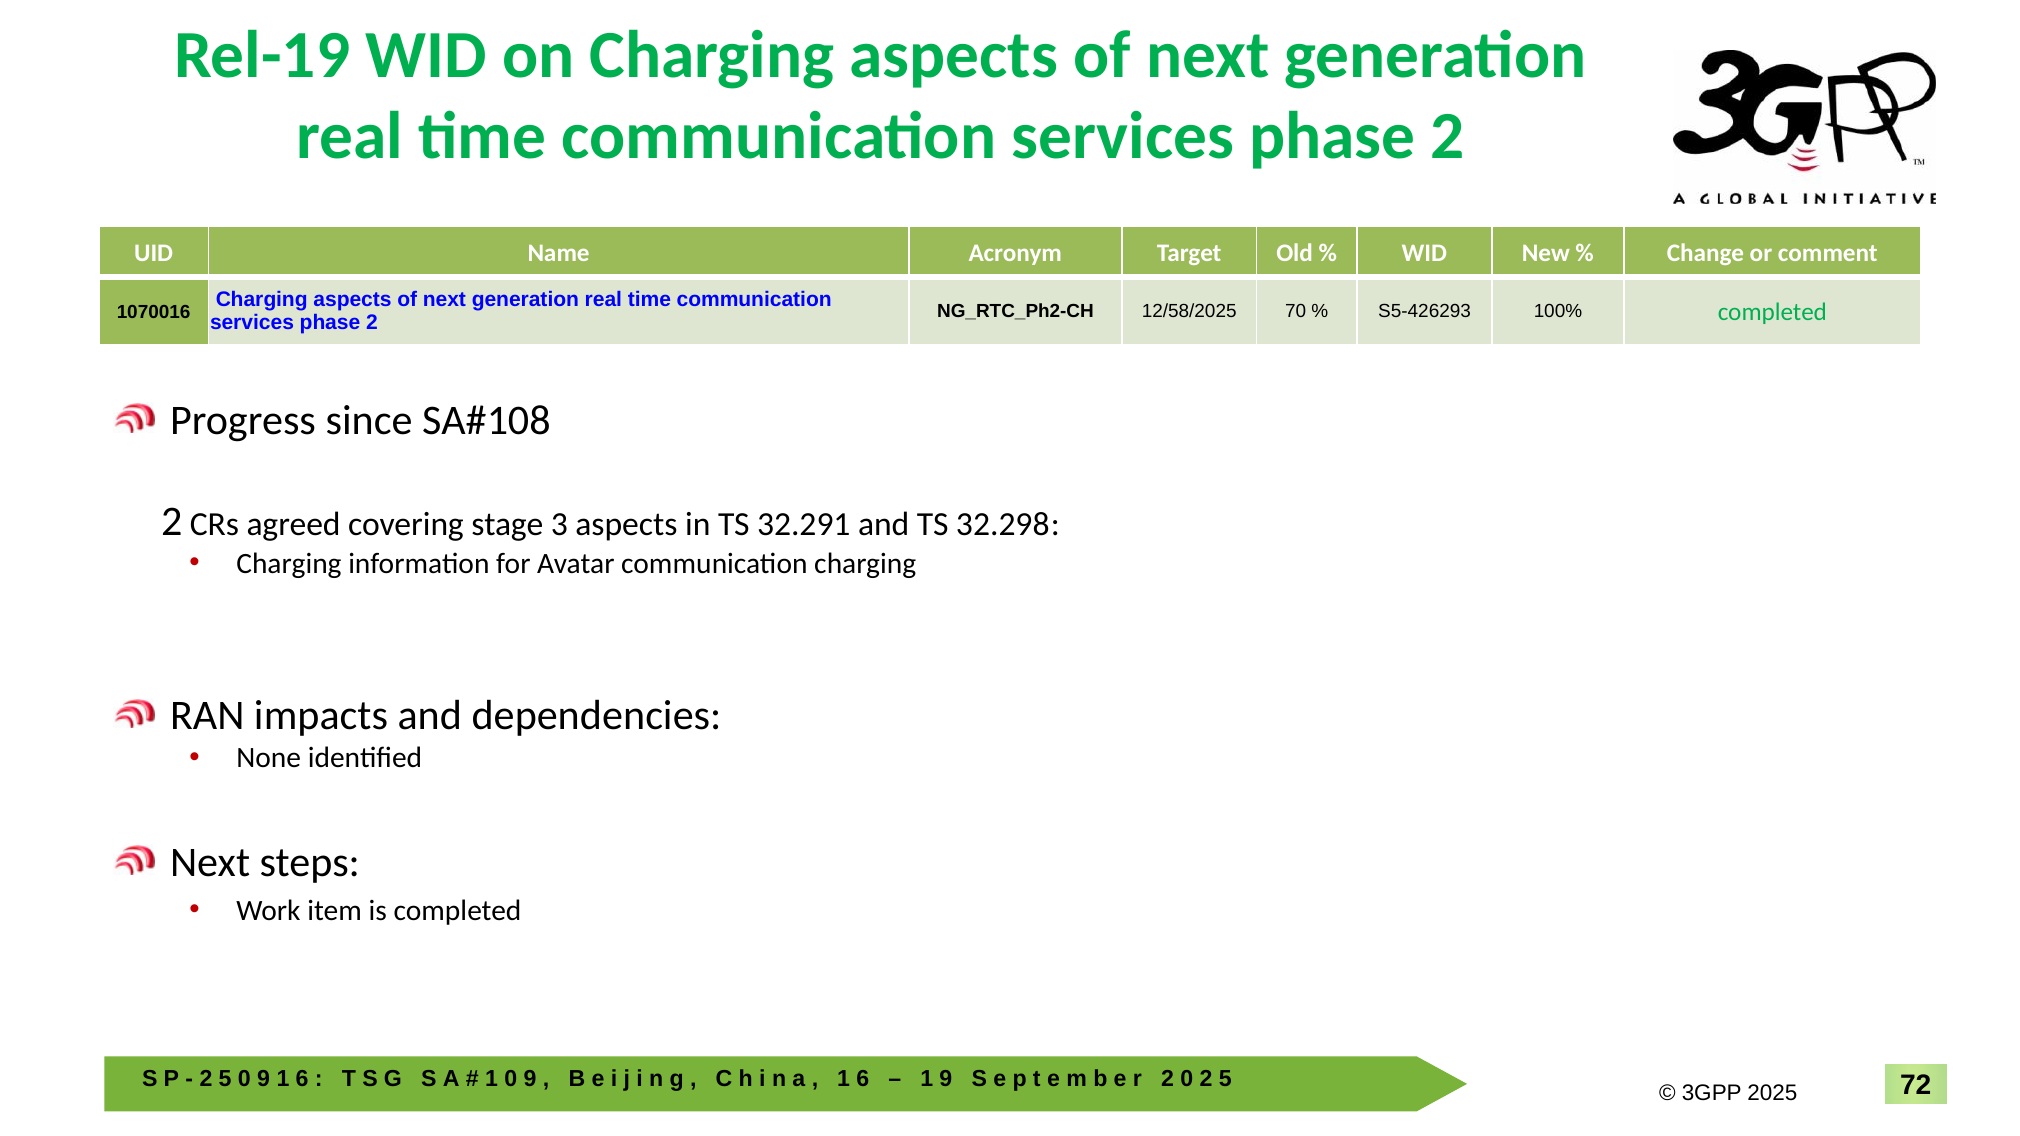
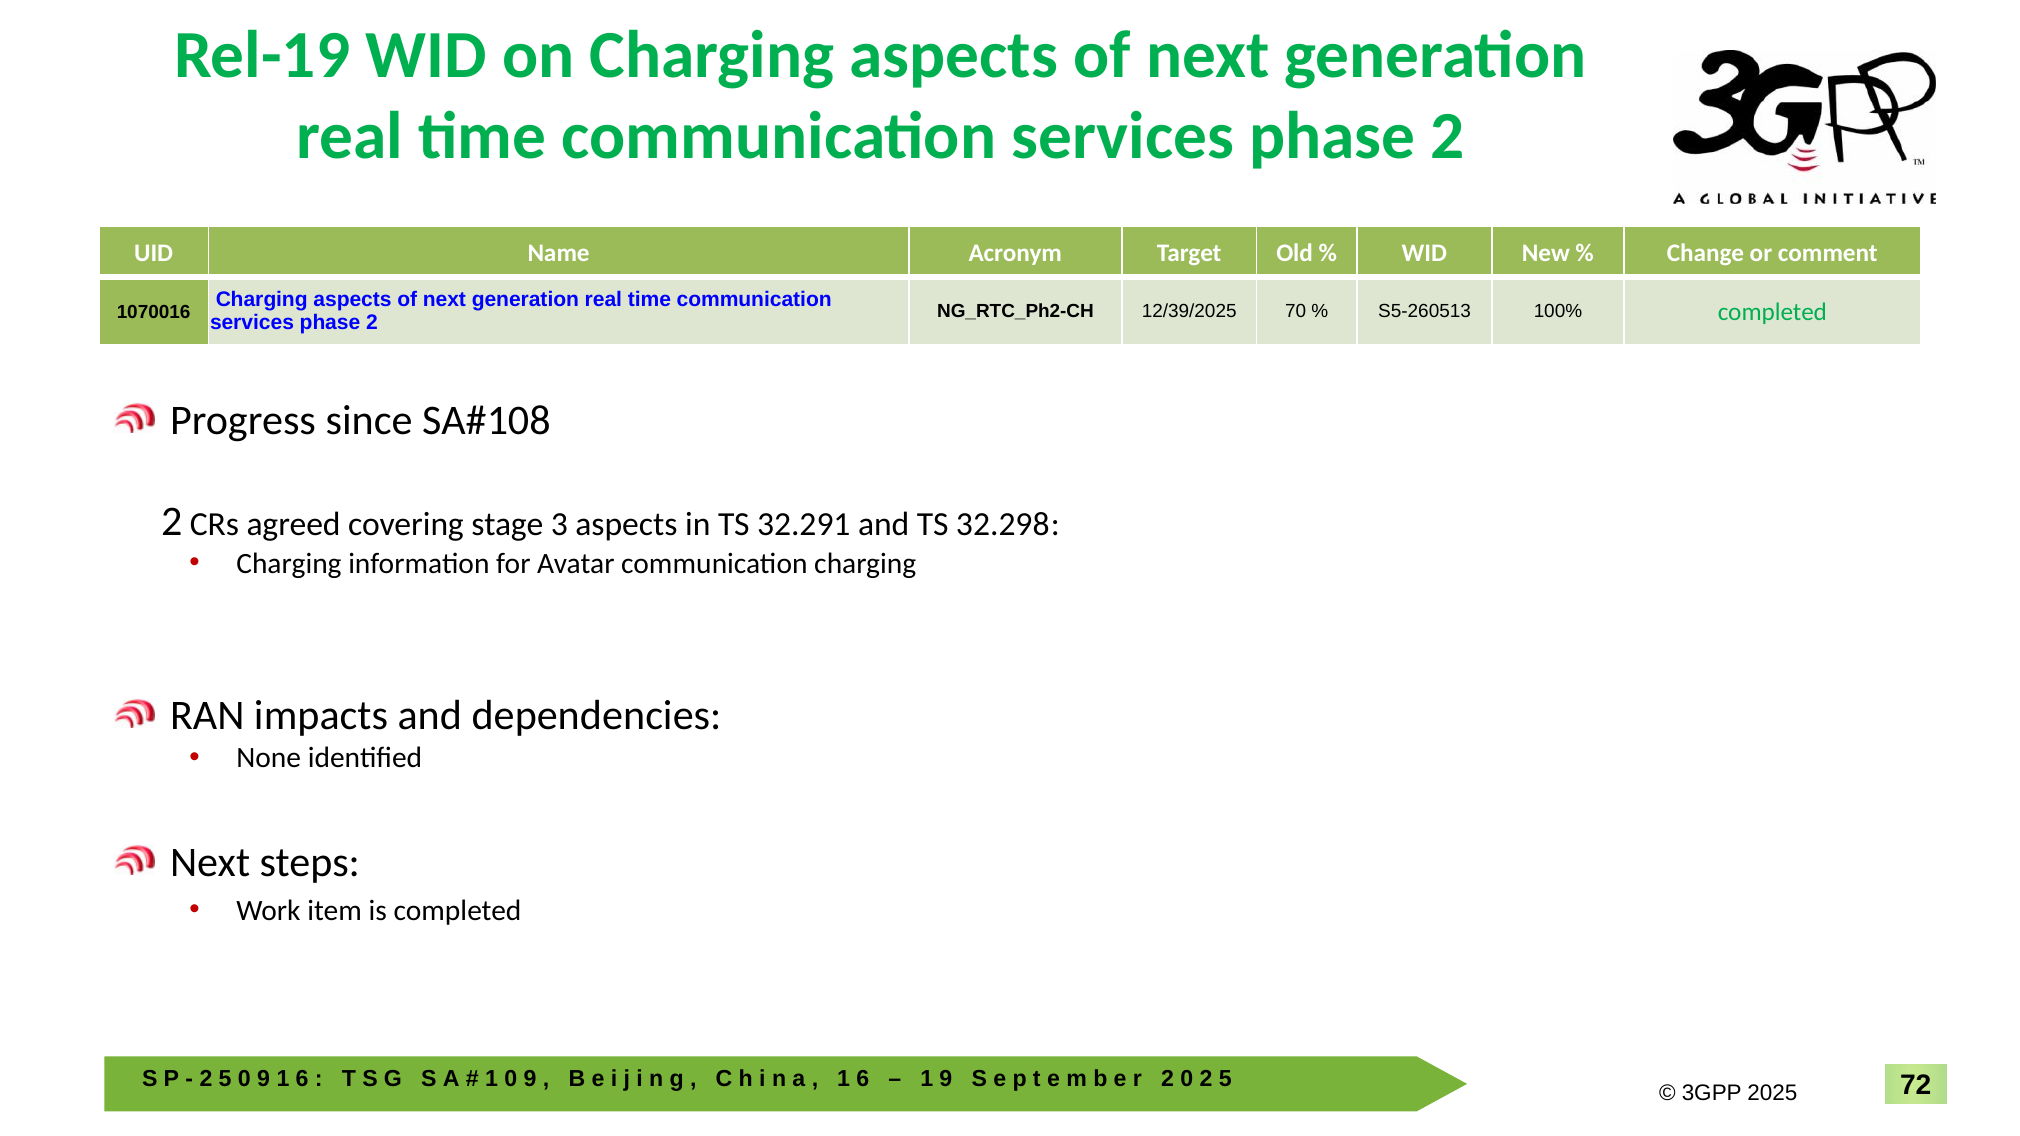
12/58/2025: 12/58/2025 -> 12/39/2025 (1189, 311)
S5-426293: S5-426293 -> S5-260513 (1425, 311)
